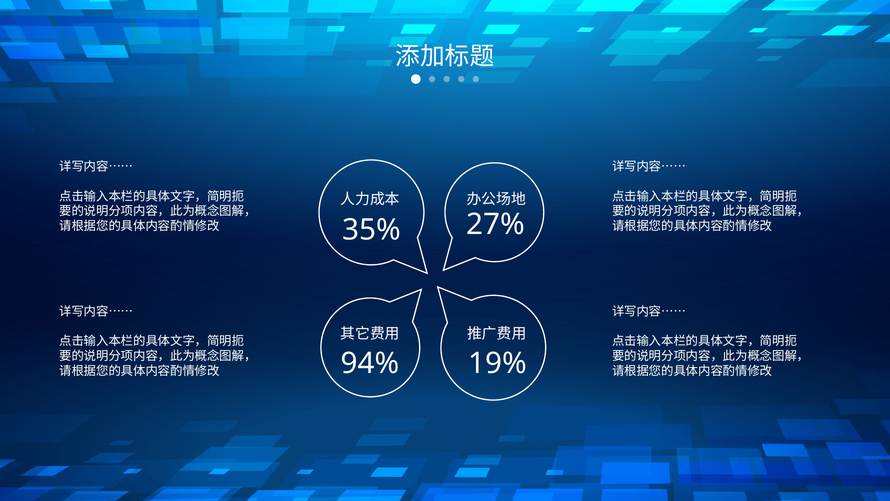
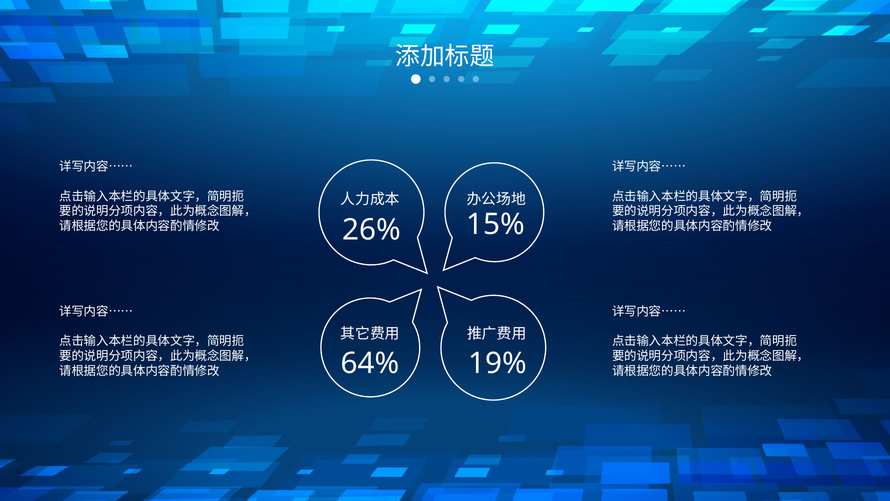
27%: 27% -> 15% (495, 224)
35%: 35% -> 26% (372, 230)
94%: 94% -> 64% (370, 363)
